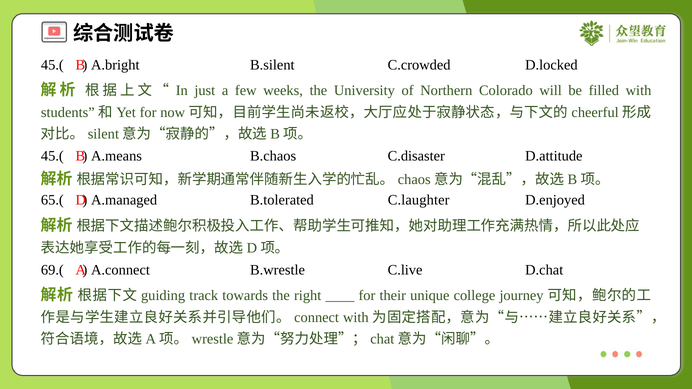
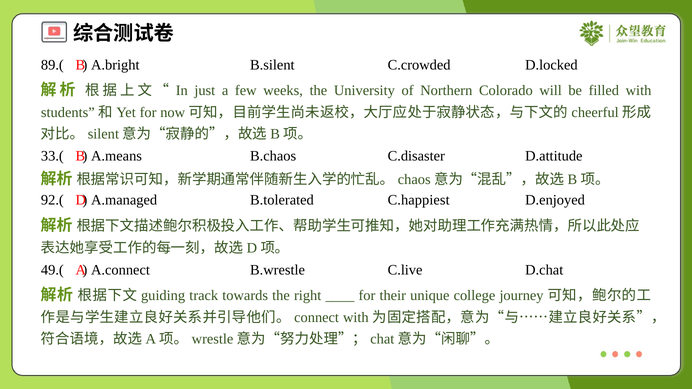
45.(: 45.( -> 89.( (52, 65)
45.(: 45.( -> 33.( (52, 156)
65.(: 65.( -> 92.( (52, 200)
C.laughter: C.laughter -> C.happiest (419, 200)
69.(: 69.( -> 49.( (52, 270)
